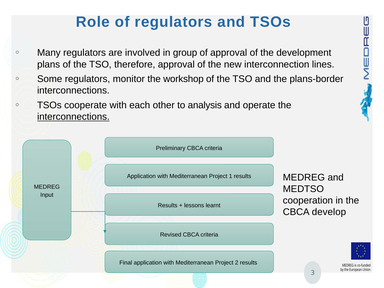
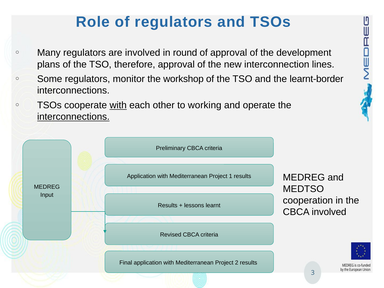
group: group -> round (185, 53)
plans-border: plans-border -> learnt-border (317, 79)
with underline: none -> present (118, 105)
analysis: analysis -> working (205, 105)
CBCA develop: develop -> involved (329, 212)
